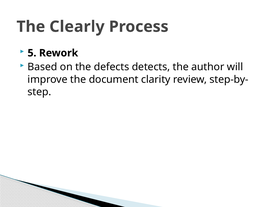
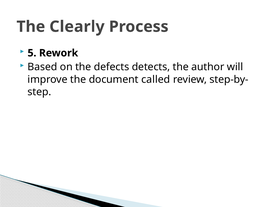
clarity: clarity -> called (156, 79)
